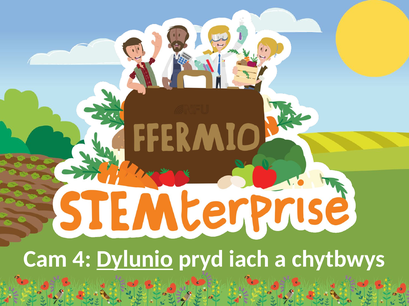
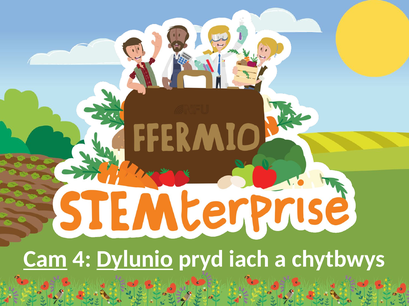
Cam underline: none -> present (45, 260)
